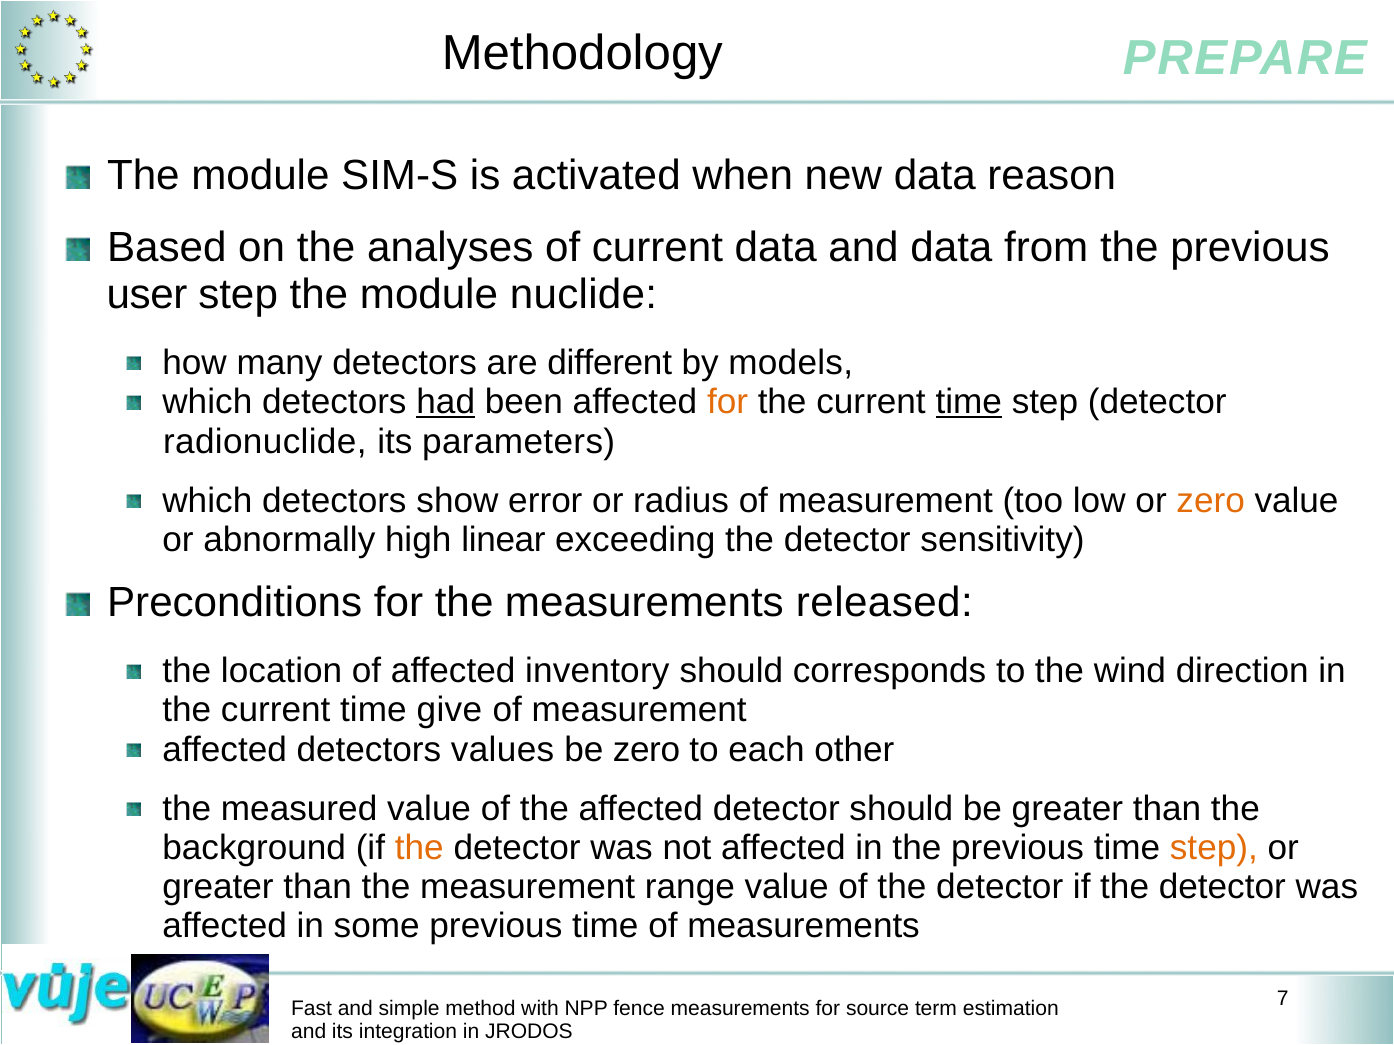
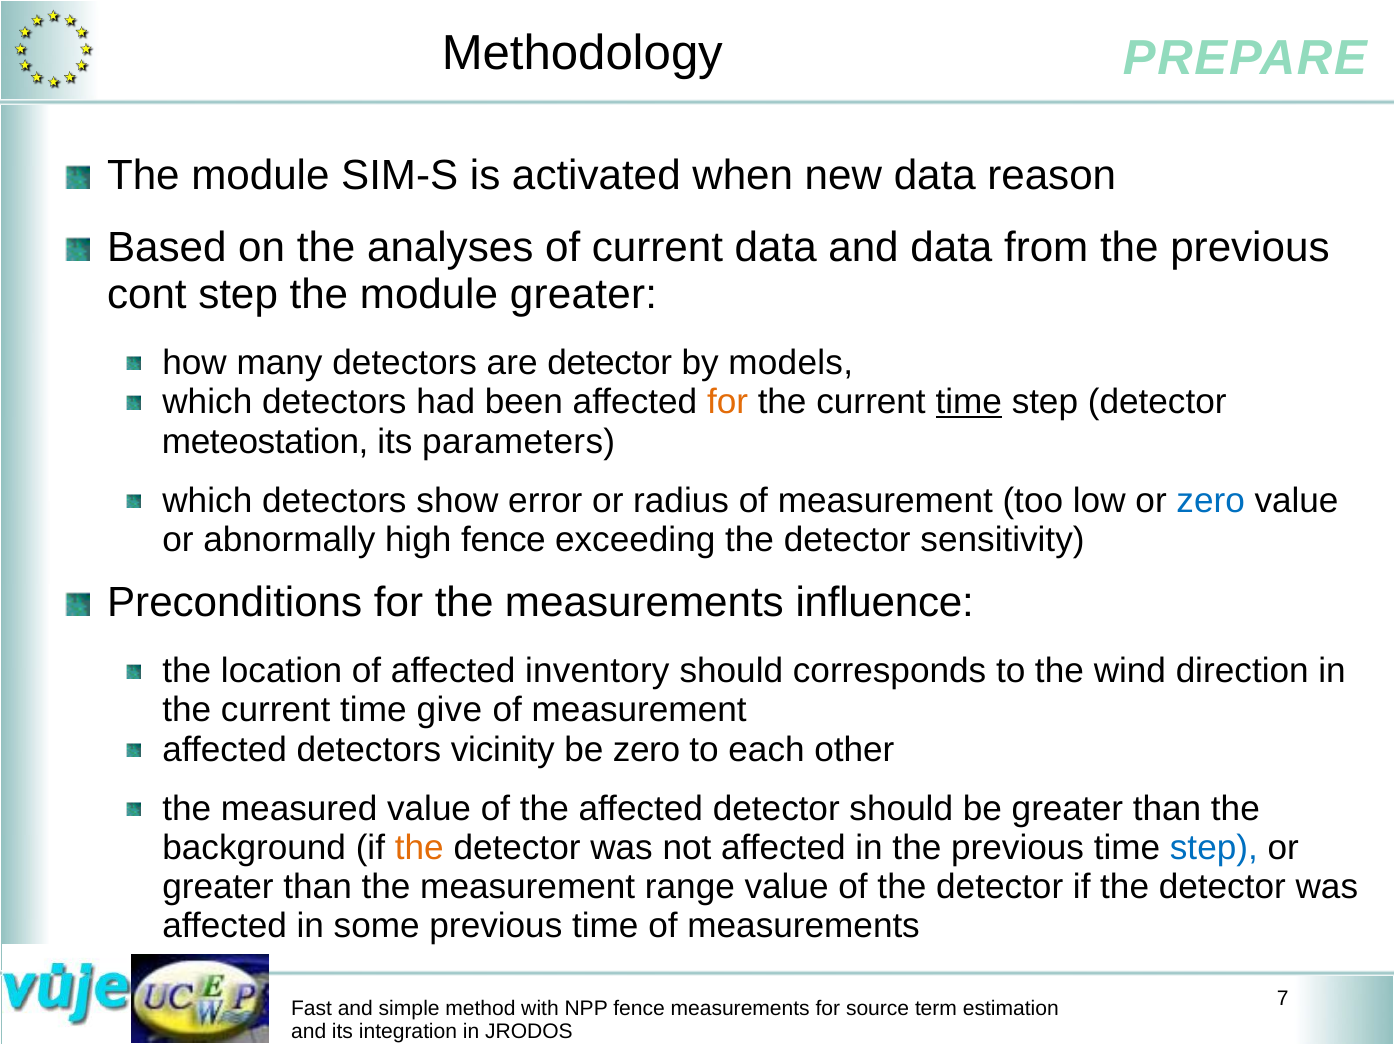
user: user -> cont (147, 295)
module nuclide: nuclide -> greater (583, 295)
are different: different -> detector (610, 363)
had underline: present -> none (446, 402)
radionuclide: radionuclide -> meteostation (265, 442)
zero colour: orange -> blue (1211, 501)
high linear: linear -> fence (504, 540)
released: released -> influence (885, 603)
values: values -> vicinity (503, 750)
step colour: orange -> blue (1214, 848)
